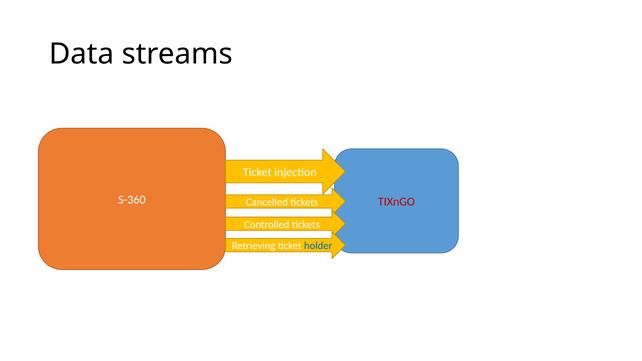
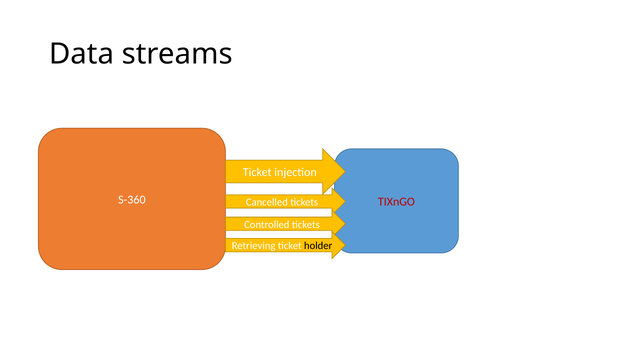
holder colour: blue -> black (318, 246)
